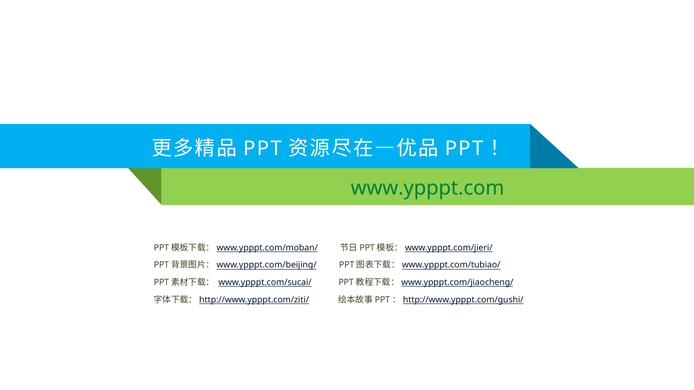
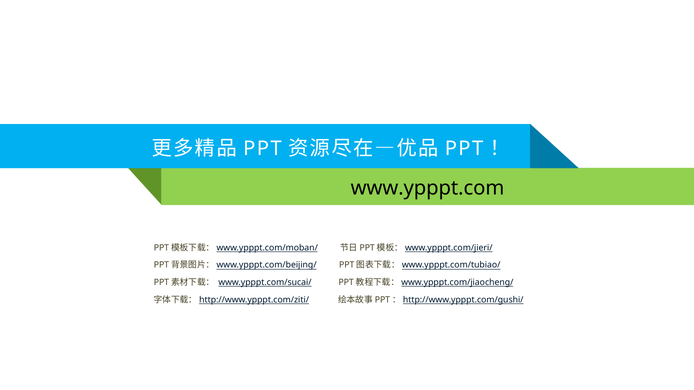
www.ypppt.com colour: green -> black (428, 188)
